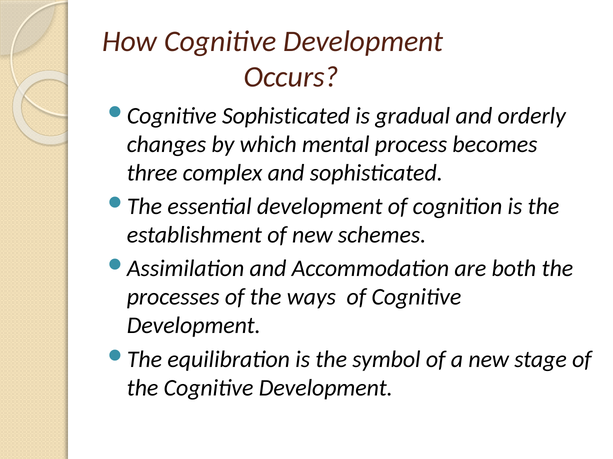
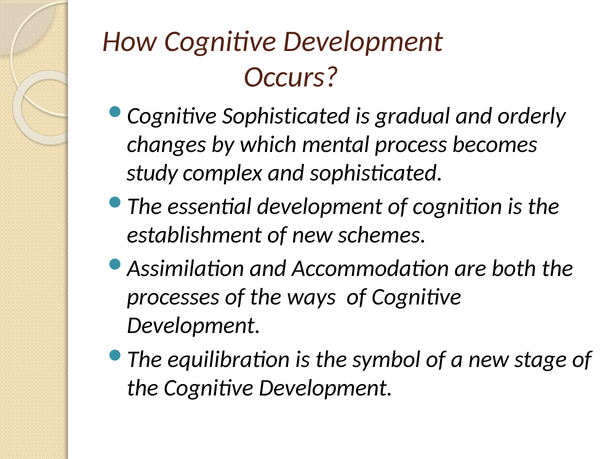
three: three -> study (152, 173)
